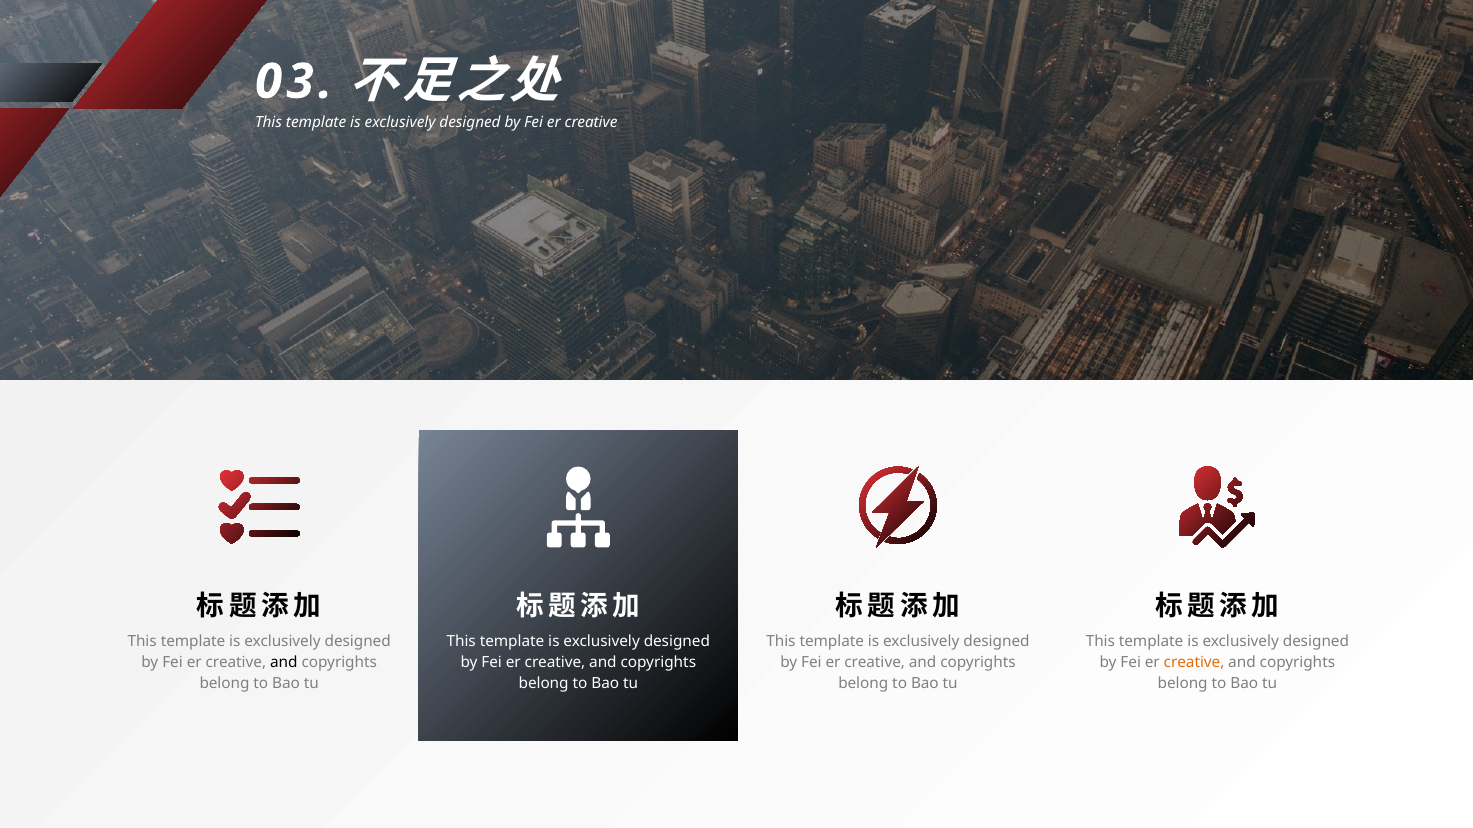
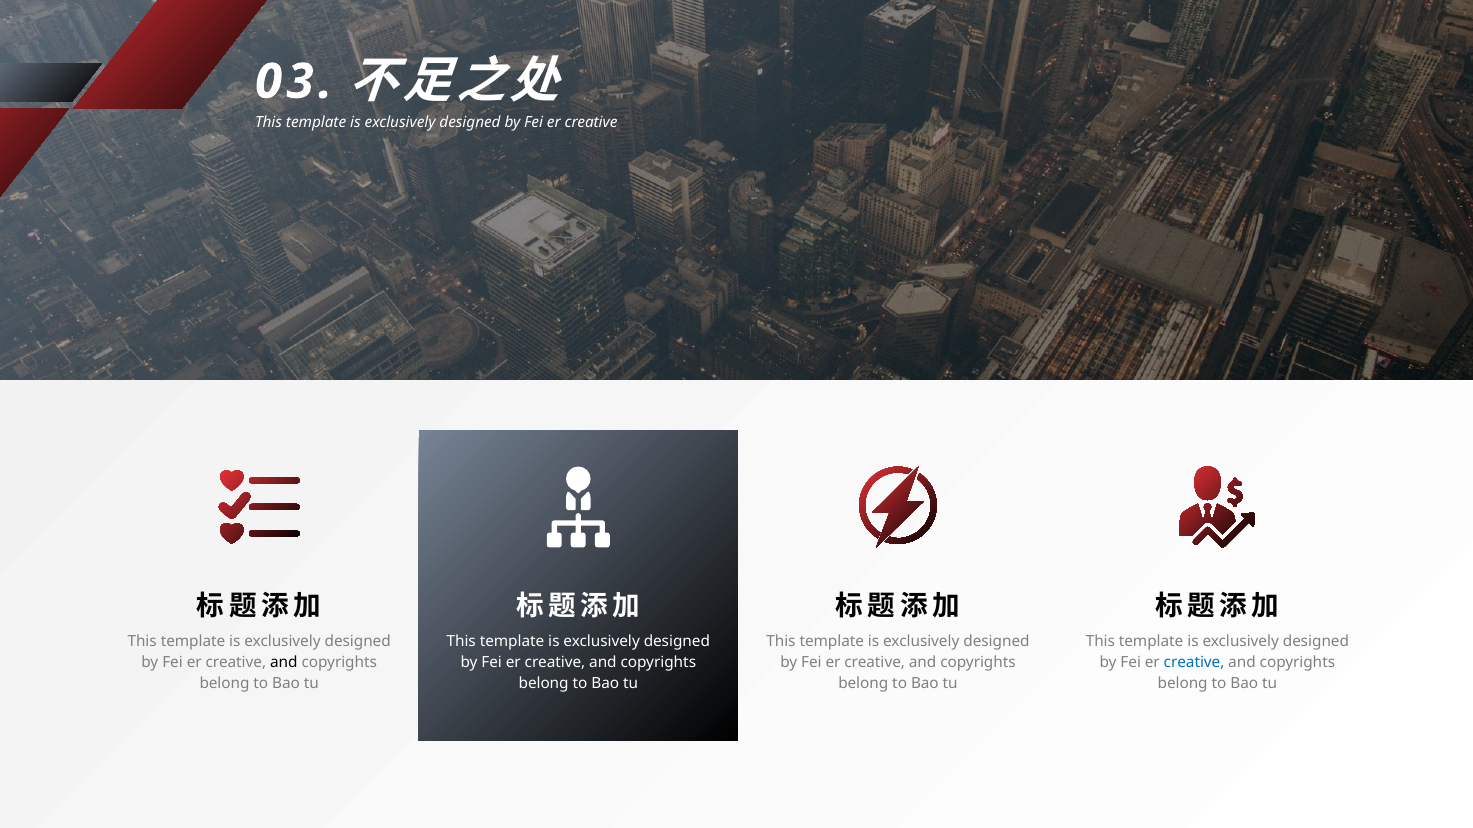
creative colour: orange -> blue (1194, 663)
